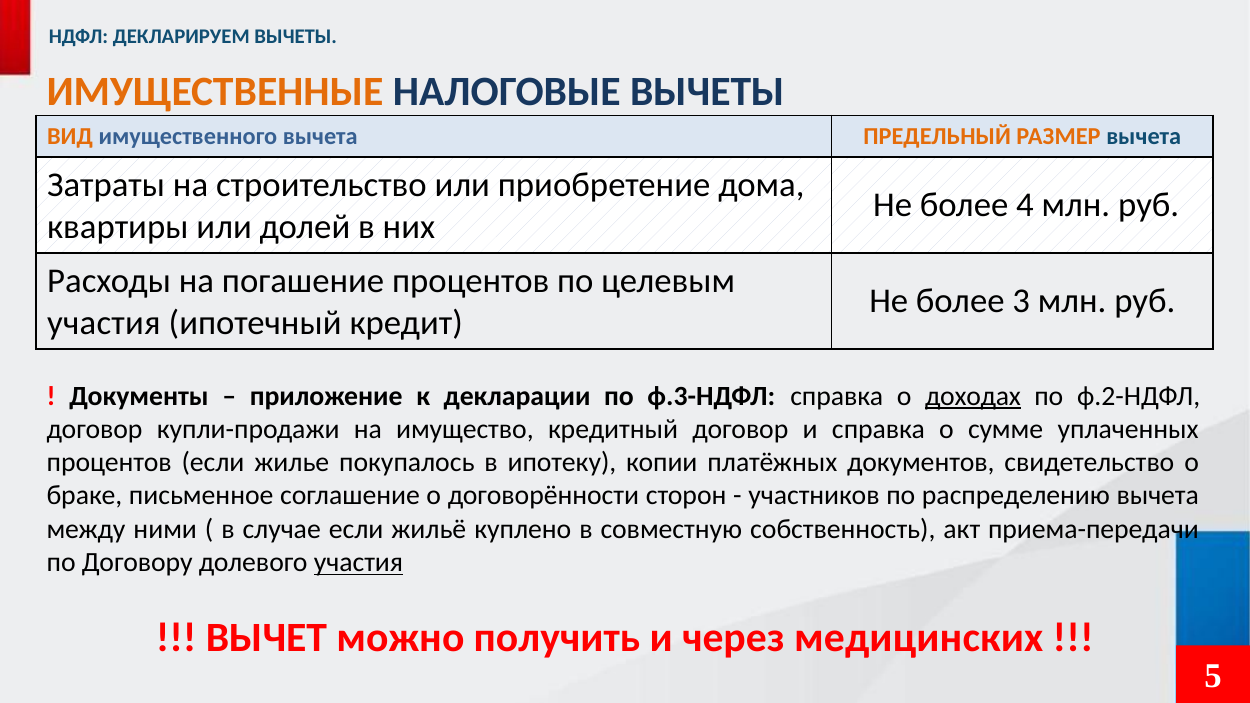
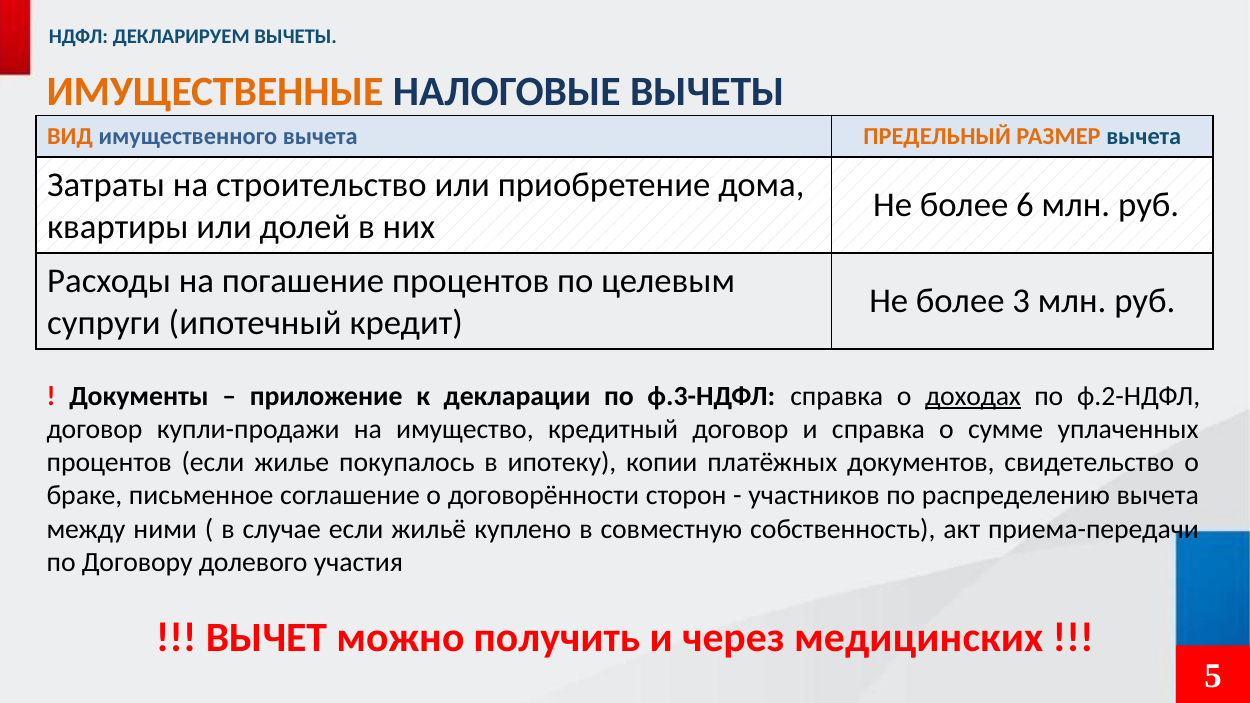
4: 4 -> 6 (1025, 205)
участия: участия -> супруги (104, 323)
участия underline: present -> none (358, 563)
